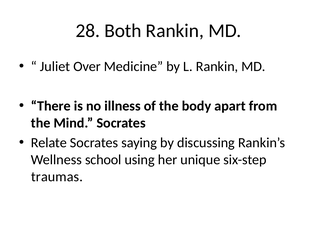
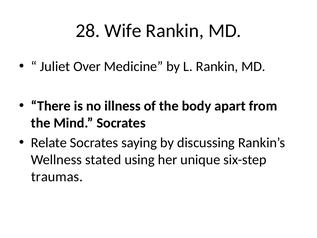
Both: Both -> Wife (123, 31)
school: school -> stated (103, 160)
